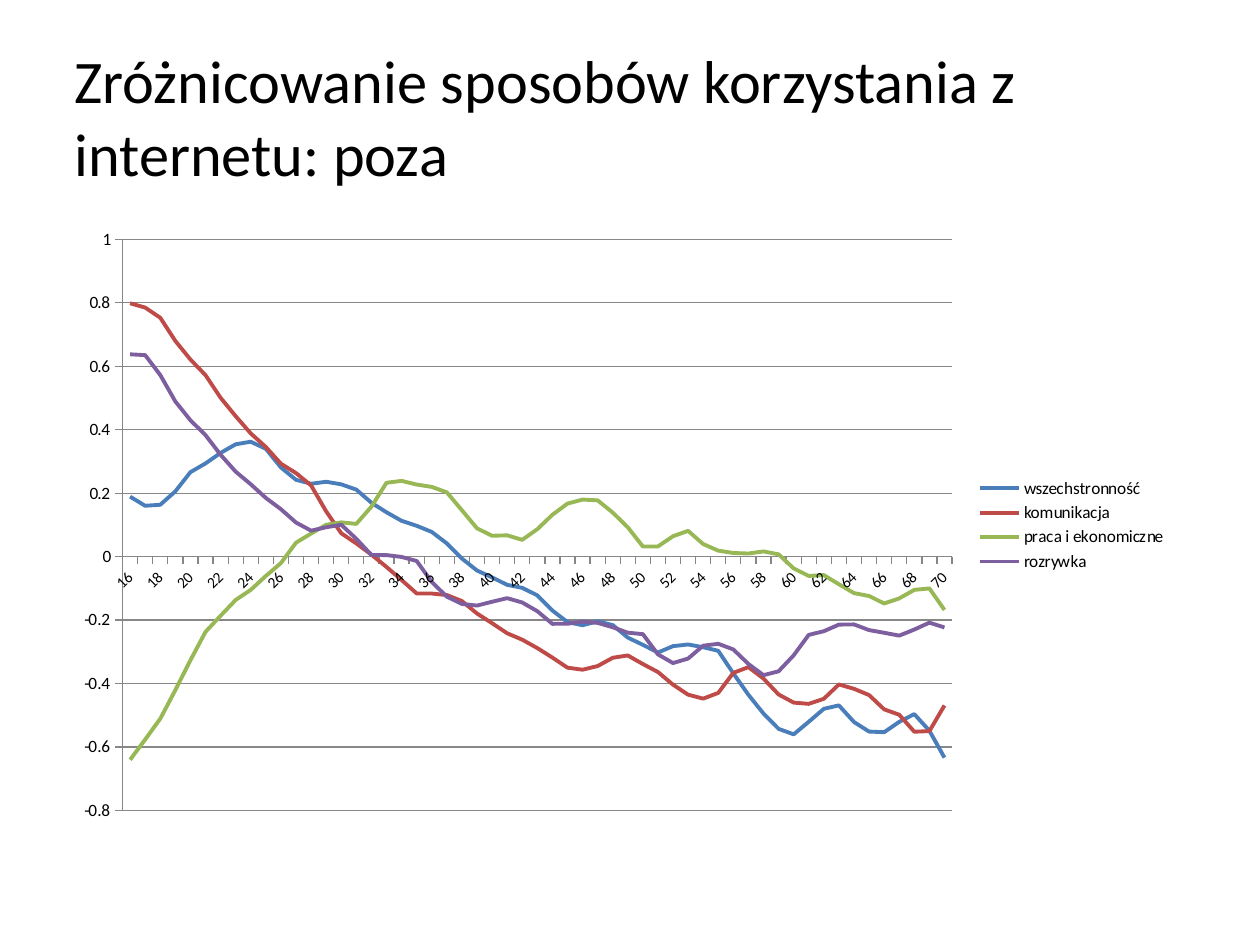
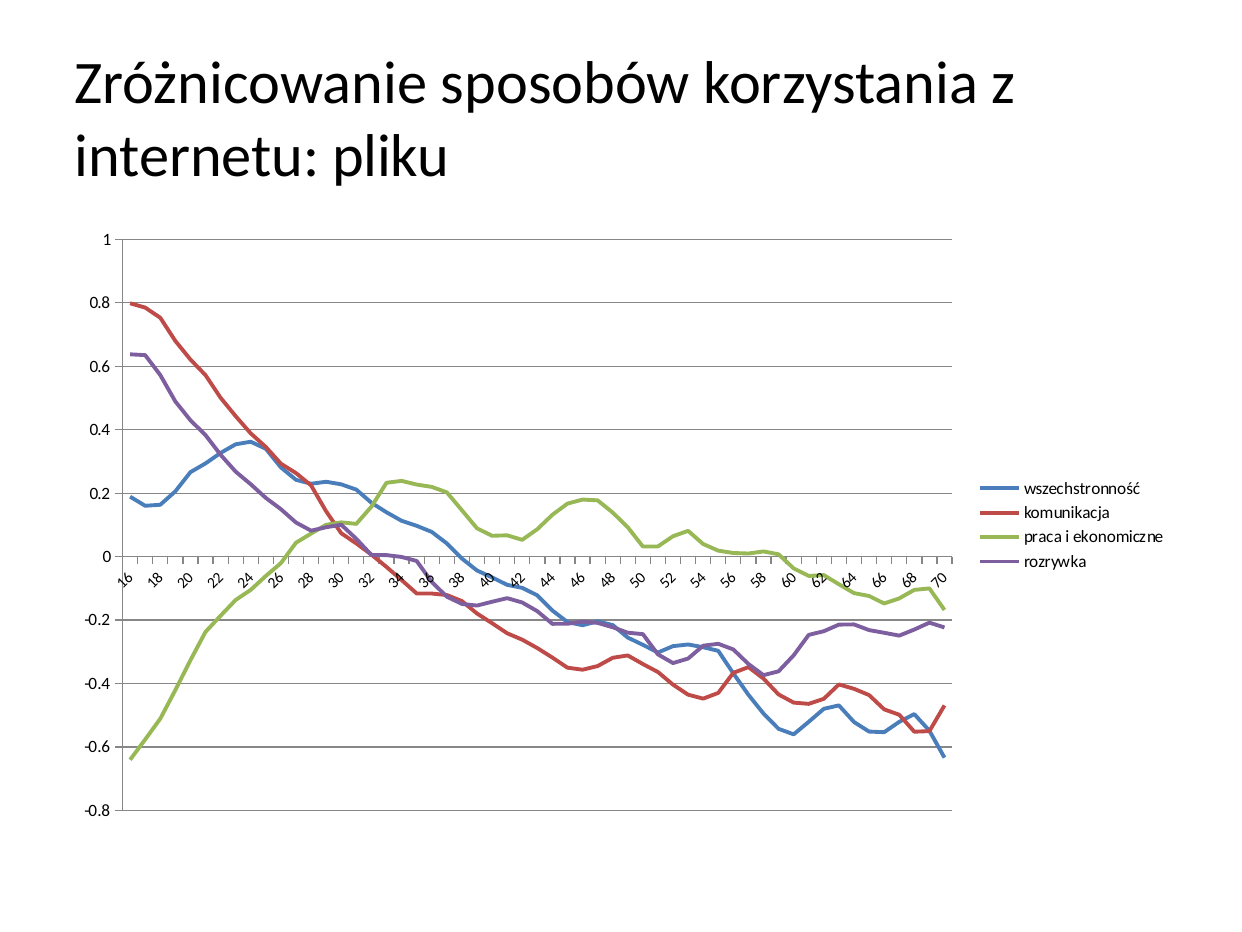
poza: poza -> pliku (391, 156)
